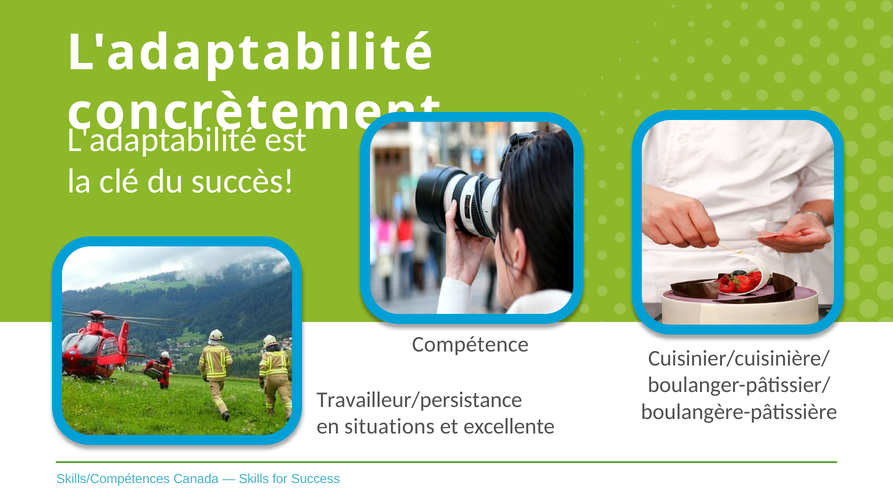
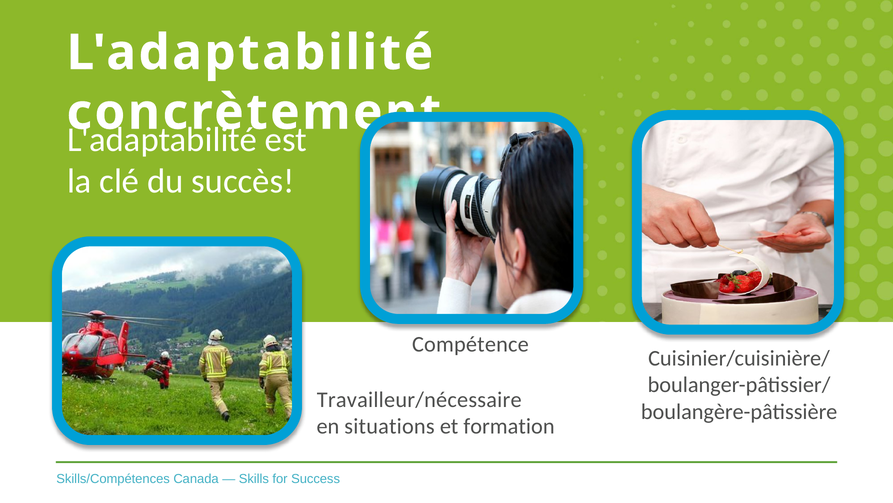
Travailleur/persistance: Travailleur/persistance -> Travailleur/nécessaire (419, 399)
excellente: excellente -> formation (509, 426)
